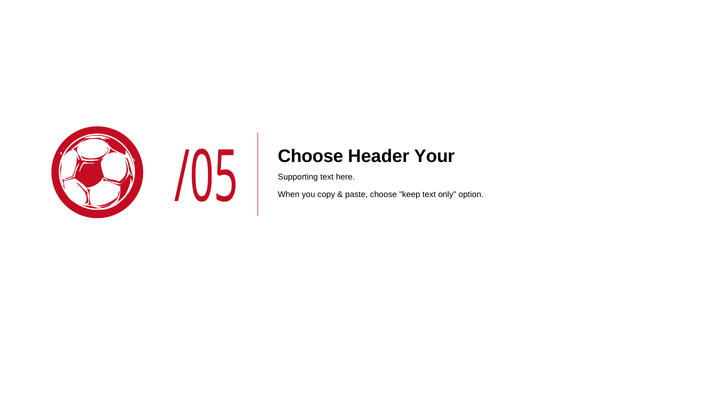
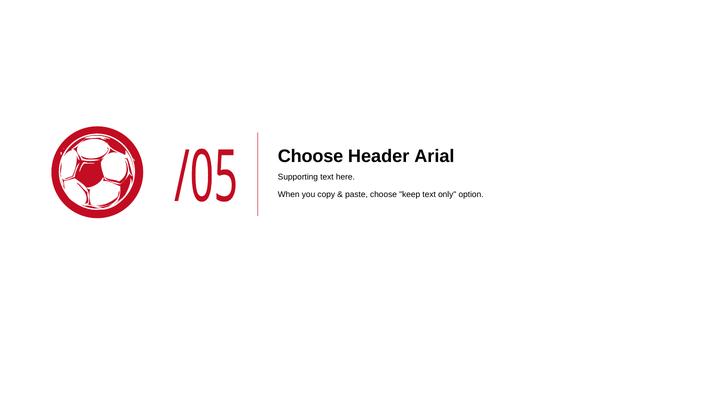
Your: Your -> Arial (434, 156)
